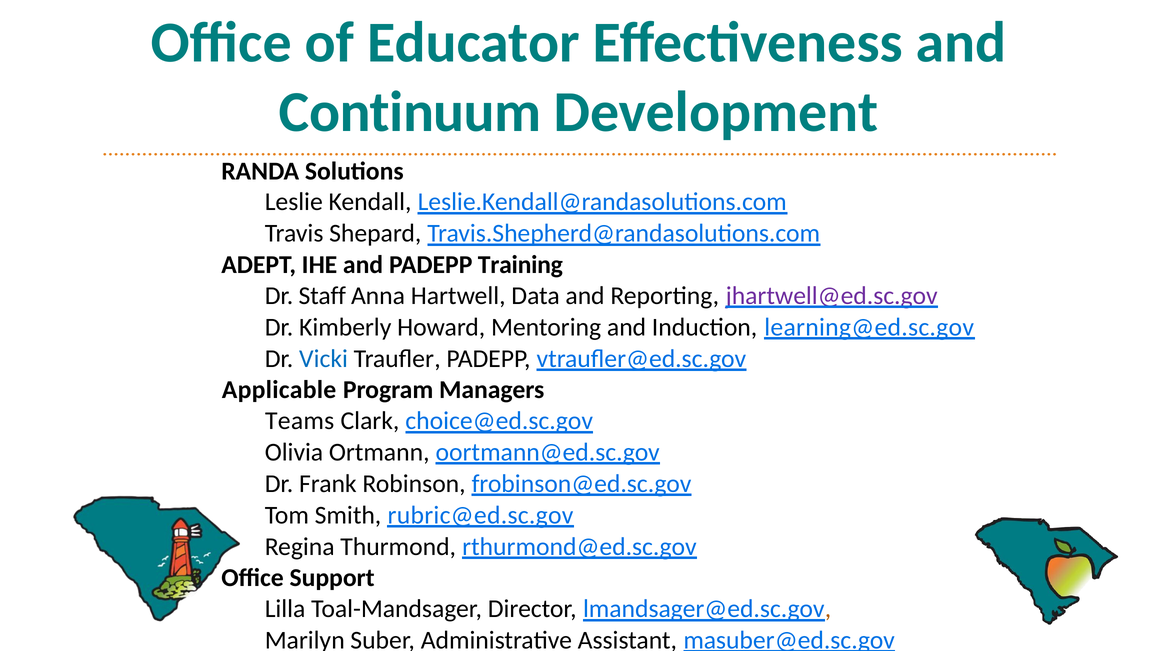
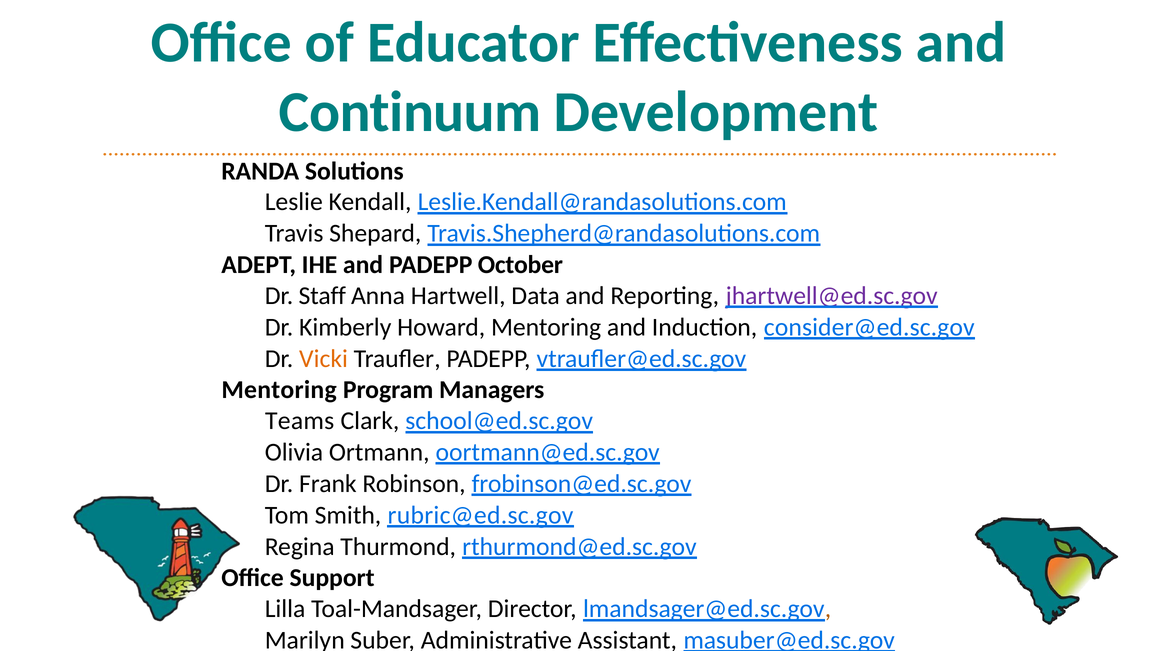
Training: Training -> October (520, 265)
learning@ed.sc.gov: learning@ed.sc.gov -> consider@ed.sc.gov (869, 327)
Vicki colour: blue -> orange (324, 359)
Applicable: Applicable -> Mentoring (279, 390)
choice@ed.sc.gov: choice@ed.sc.gov -> school@ed.sc.gov (499, 421)
